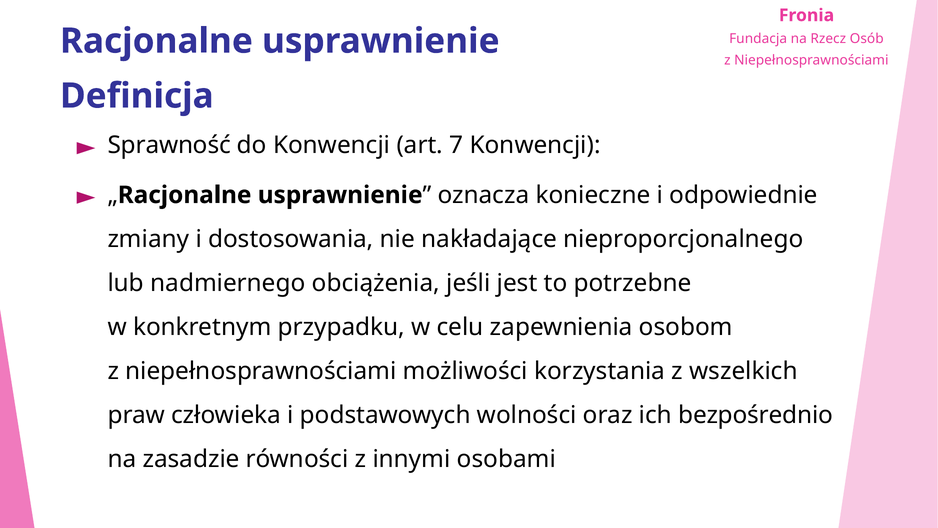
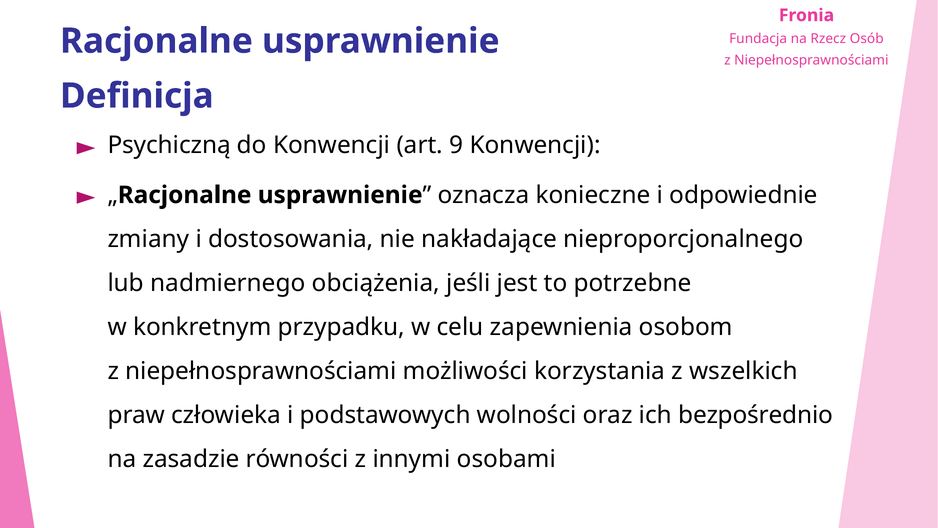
Sprawność: Sprawność -> Psychiczną (169, 145)
7: 7 -> 9 (456, 145)
